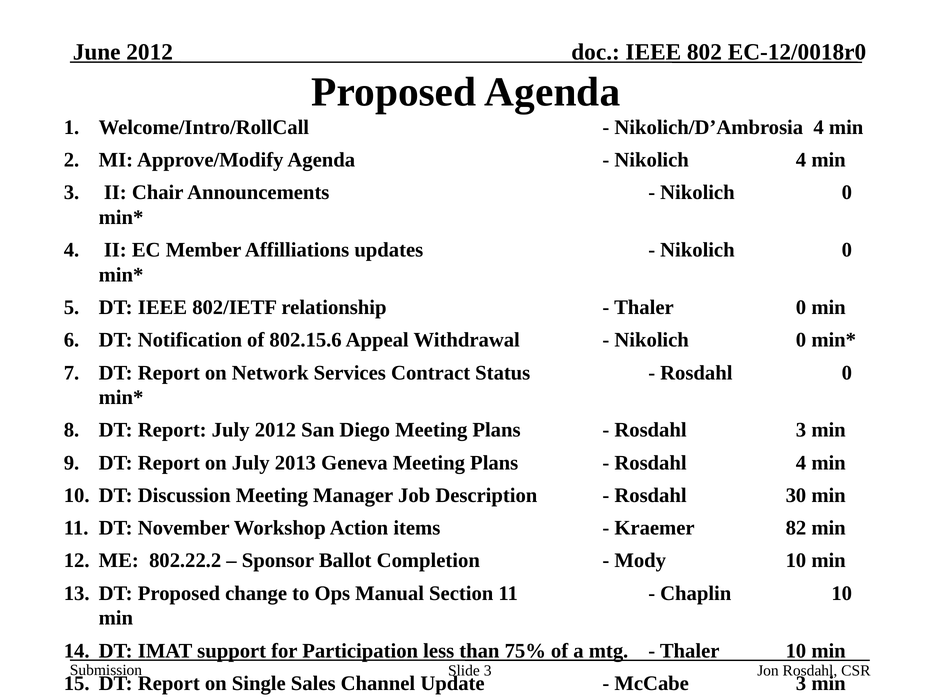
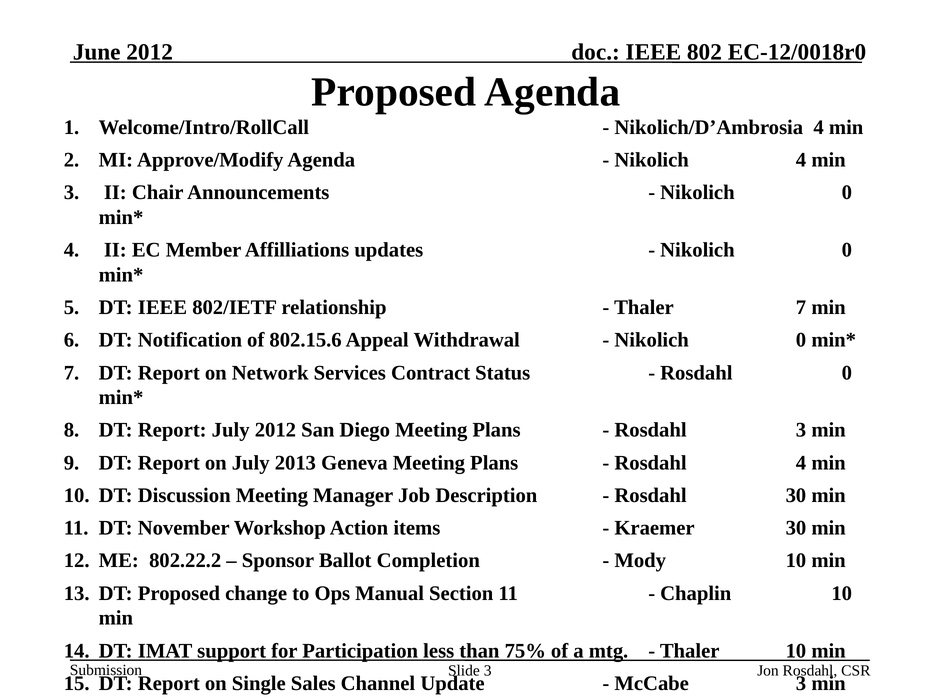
Thaler 0: 0 -> 7 (801, 307)
Kraemer 82: 82 -> 30 (796, 528)
